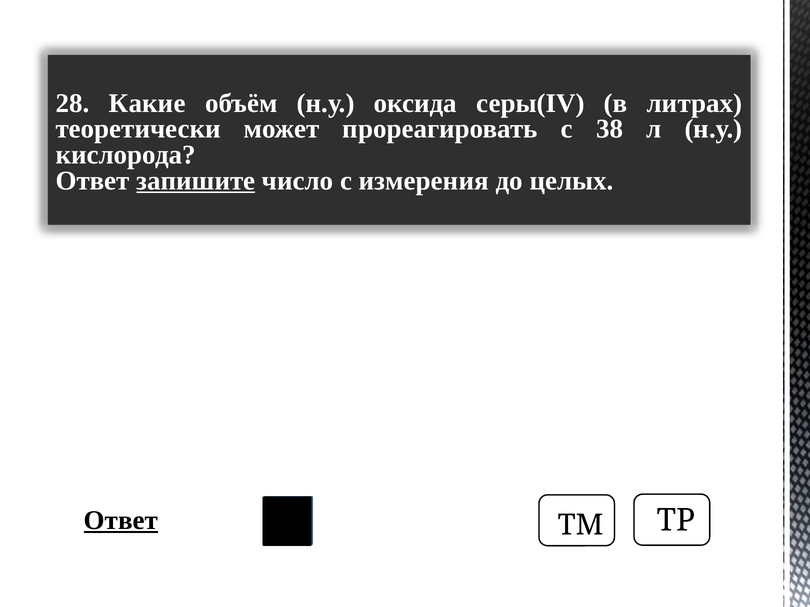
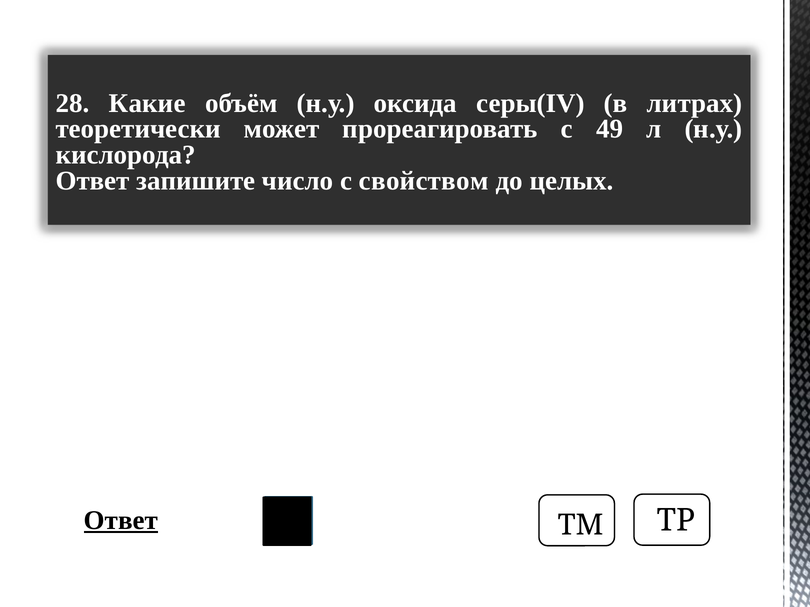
38: 38 -> 49 (610, 129)
запишите underline: present -> none (196, 181)
измерения: измерения -> свойством (424, 181)
